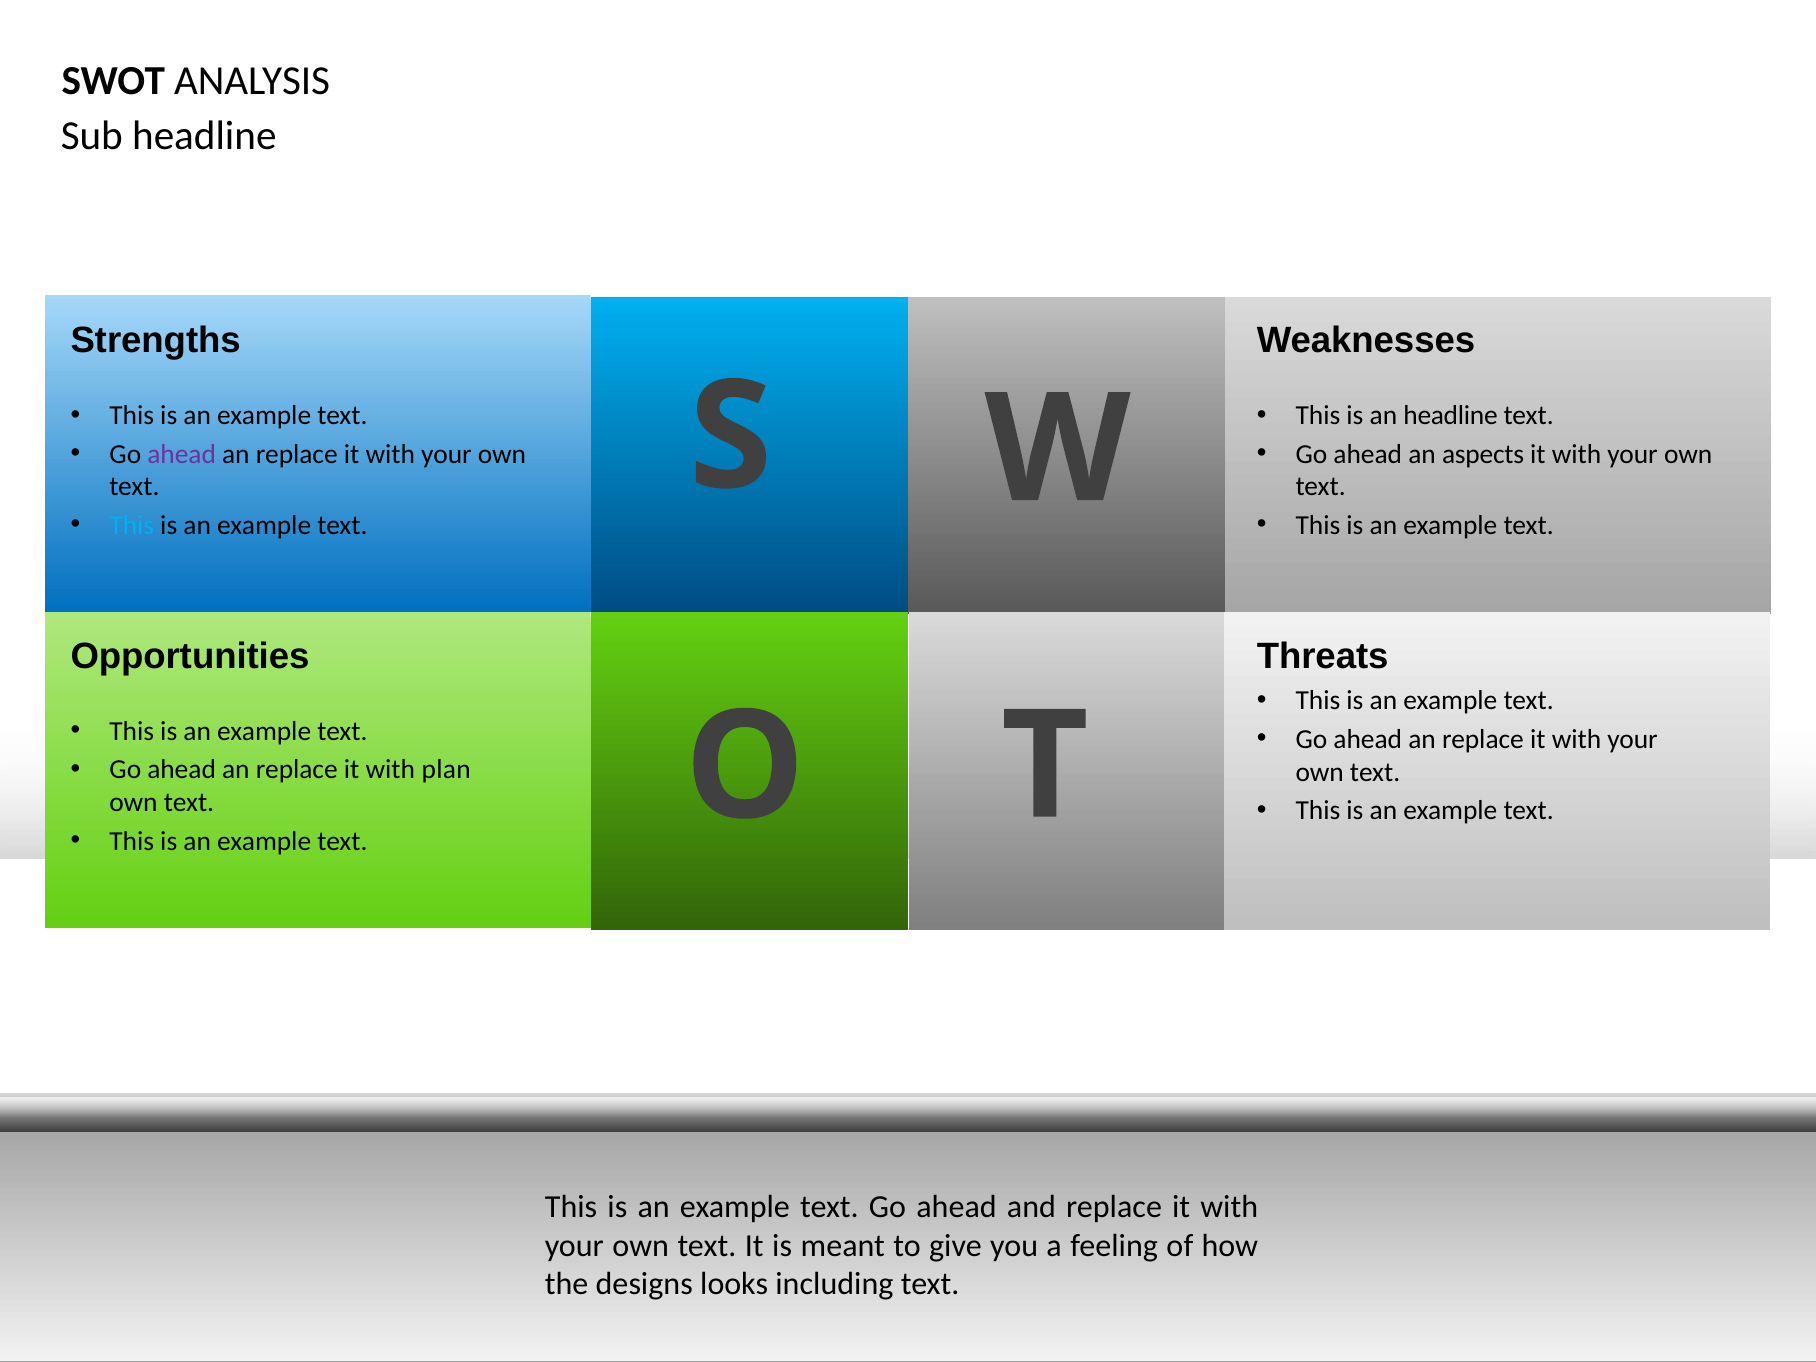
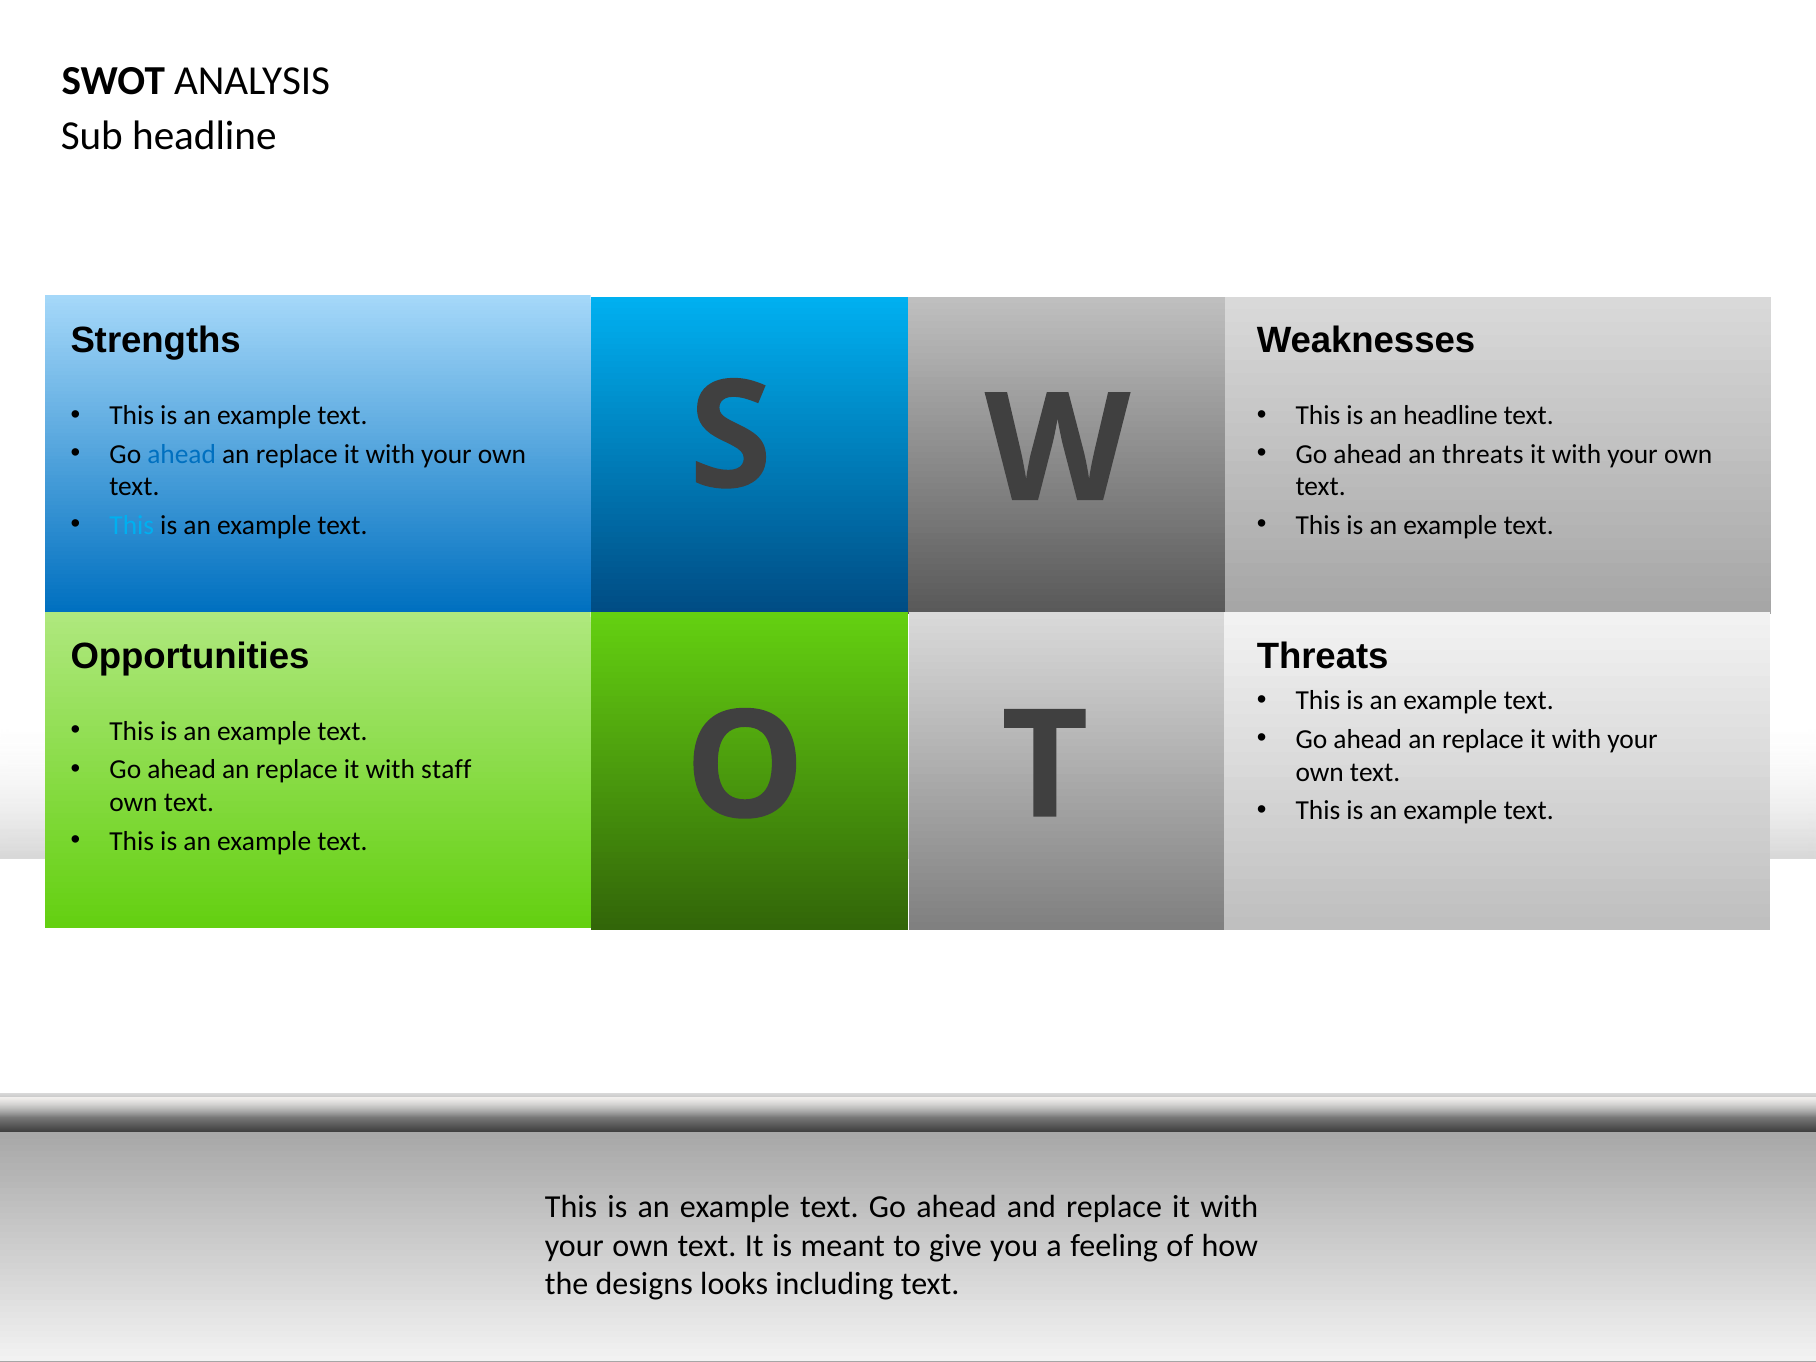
ahead colour: purple -> blue (182, 454)
an aspects: aspects -> threats (1483, 454)
plan: plan -> staff (446, 770)
